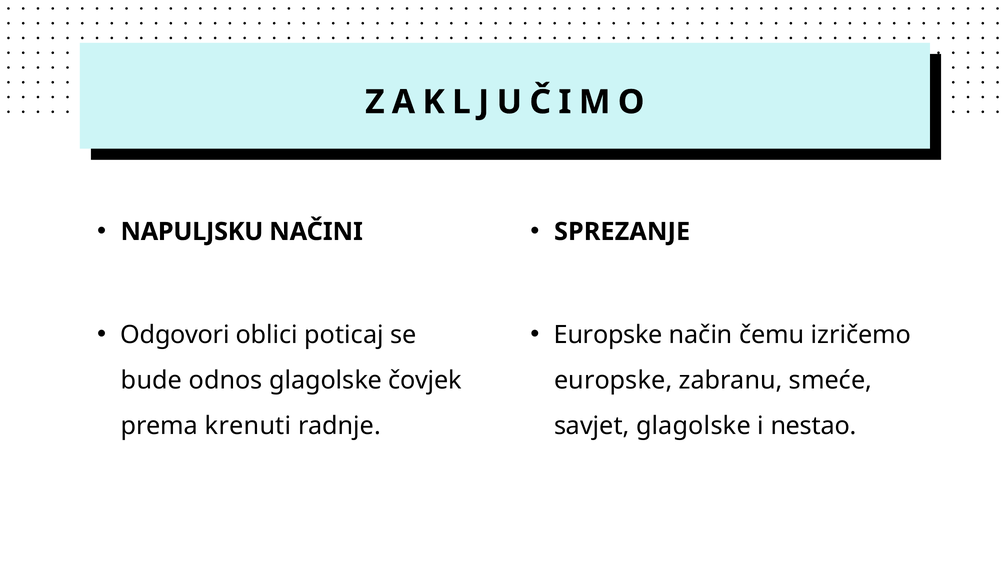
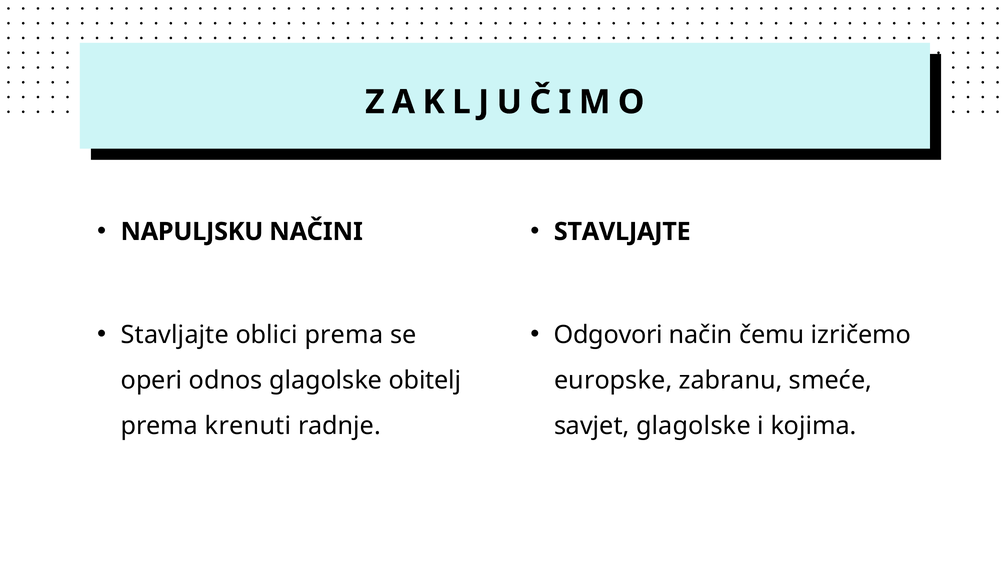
SPREZANJE: SPREZANJE -> STAVLJAJTE (622, 232)
Odgovori: Odgovori -> Stavljajte (175, 335)
oblici poticaj: poticaj -> prema (344, 335)
Europske: Europske -> Odgovori (608, 335)
bude: bude -> operi (152, 380)
čovjek: čovjek -> obitelj (425, 380)
nestao: nestao -> kojima (813, 426)
